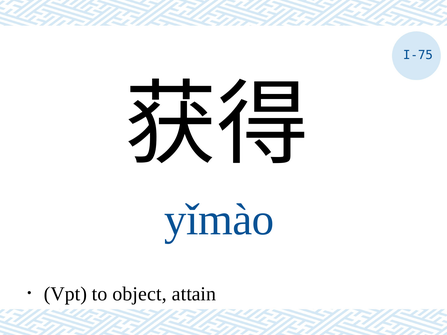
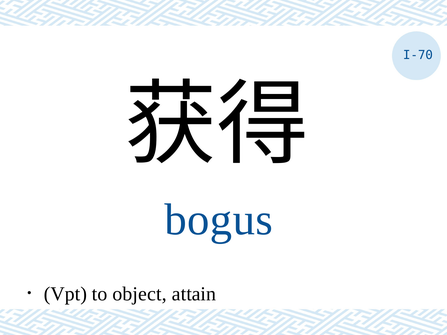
I-75: I-75 -> I-70 (418, 55)
yǐmào: yǐmào -> bogus (219, 220)
